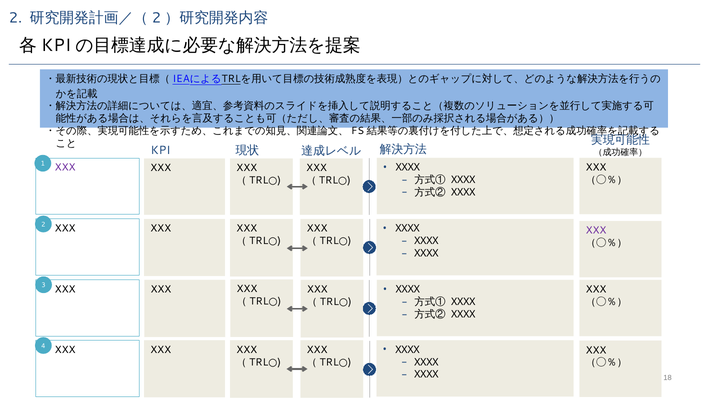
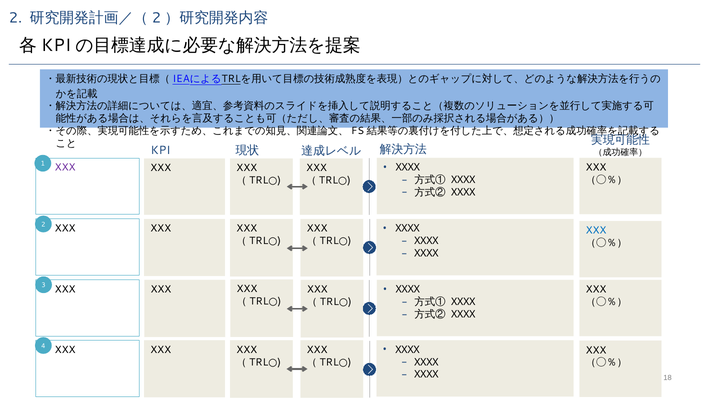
XXX colour: purple -> blue (596, 230)
